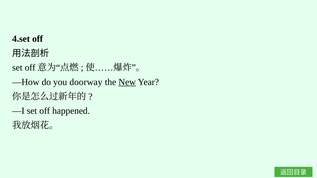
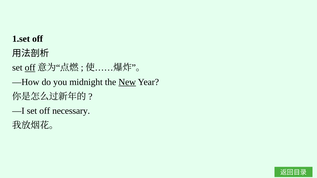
4.set: 4.set -> 1.set (21, 39)
off underline: none -> present (30, 68)
doorway: doorway -> midnight (86, 82)
happened: happened -> necessary (71, 111)
